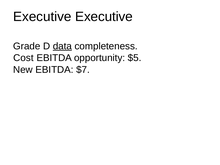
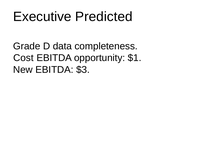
Executive Executive: Executive -> Predicted (104, 17)
data underline: present -> none (62, 46)
$5: $5 -> $1 (135, 58)
$7: $7 -> $3 (83, 70)
